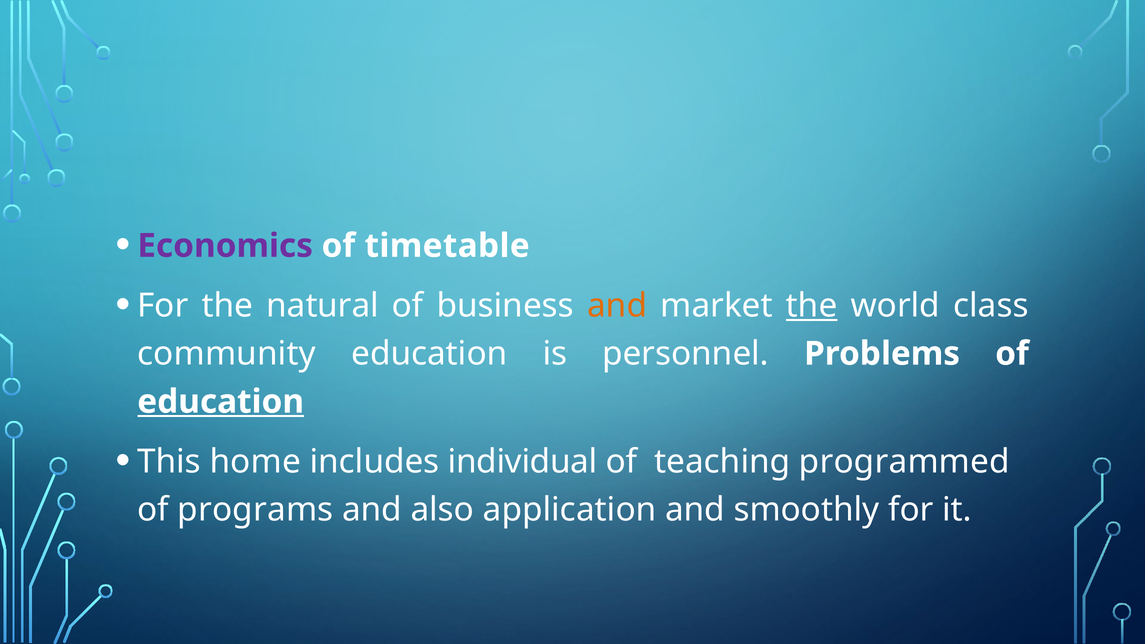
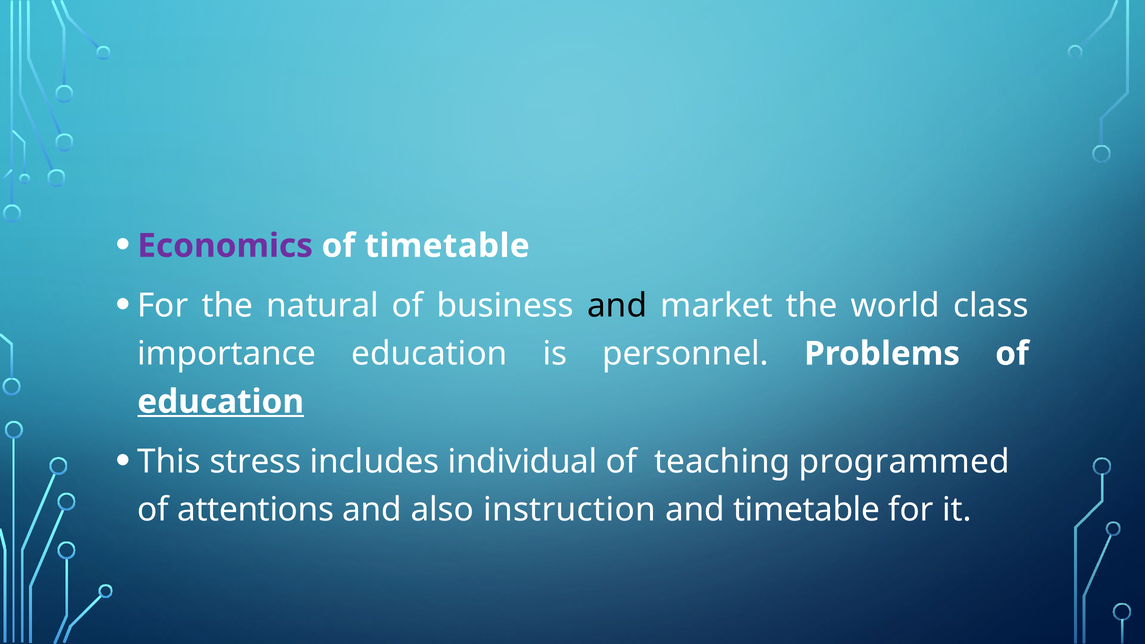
and colour: orange -> black (617, 306)
the underline: present -> none (812, 306)
community: community -> importance (227, 354)
home: home -> stress (255, 462)
programs: programs -> attentions (256, 510)
application: application -> instruction (569, 510)
and smoothly: smoothly -> timetable (807, 510)
